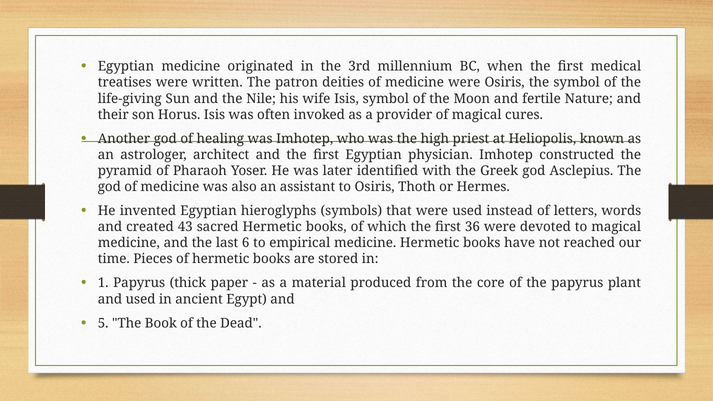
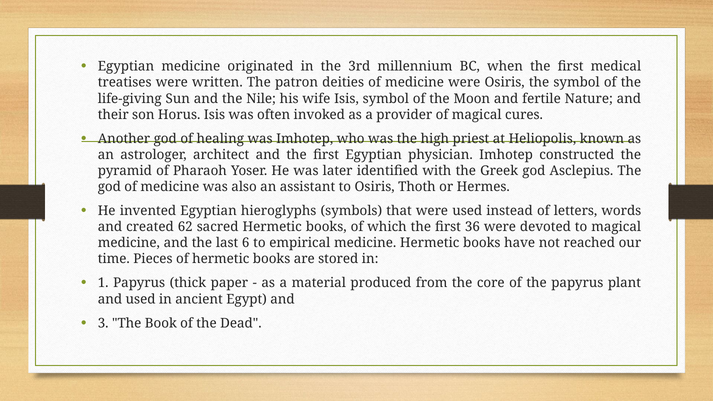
43: 43 -> 62 (185, 227)
5: 5 -> 3 (103, 323)
